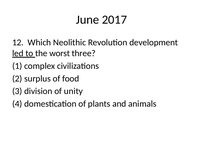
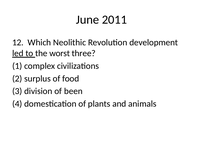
2017: 2017 -> 2011 (114, 20)
unity: unity -> been (73, 91)
